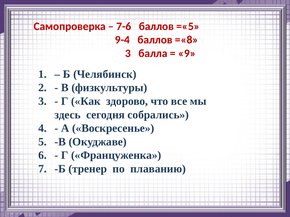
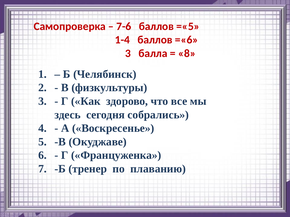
9-4: 9-4 -> 1-4 (122, 40)
=«8: =«8 -> =«6 (187, 40)
9: 9 -> 8 (187, 53)
